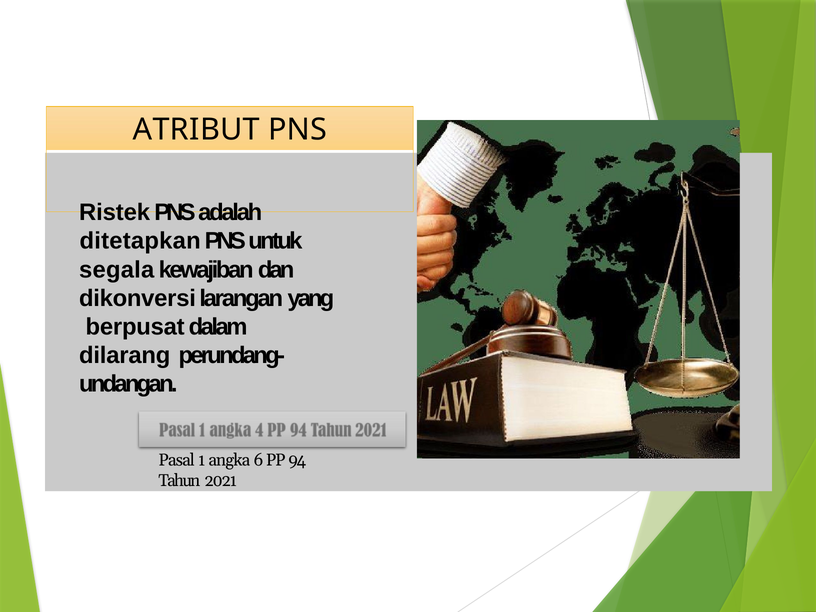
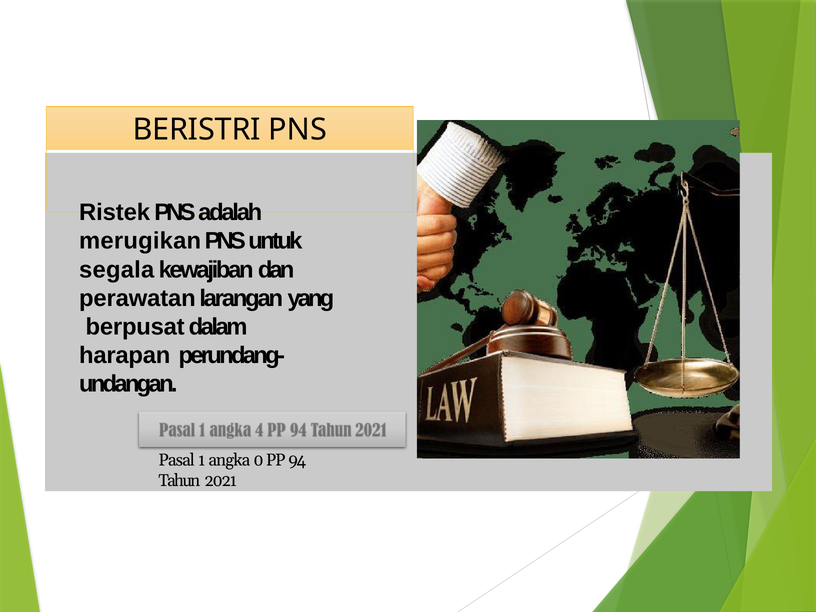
ATRIBUT: ATRIBUT -> BERISTRI (197, 130)
ditetapkan: ditetapkan -> merugikan (140, 241)
dikonversi: dikonversi -> perawatan (137, 298)
dilarang: dilarang -> harapan (125, 355)
6: 6 -> 0 (259, 460)
